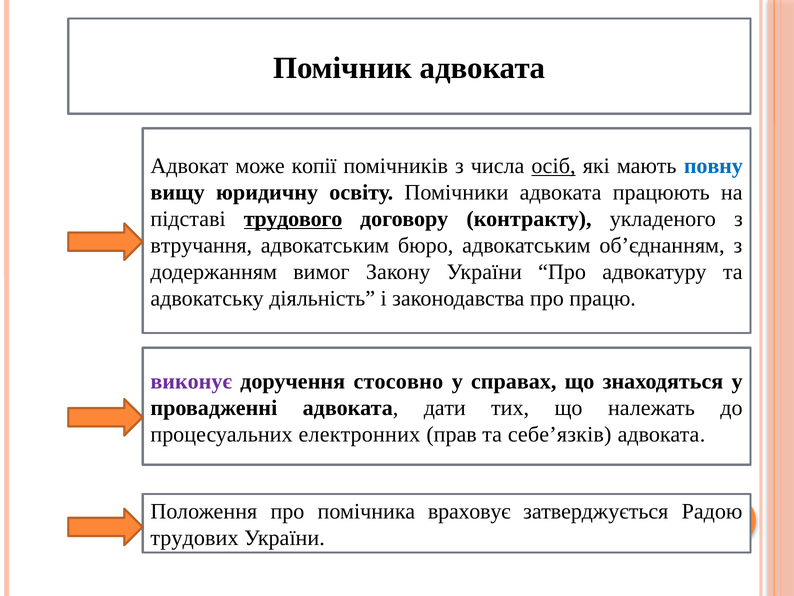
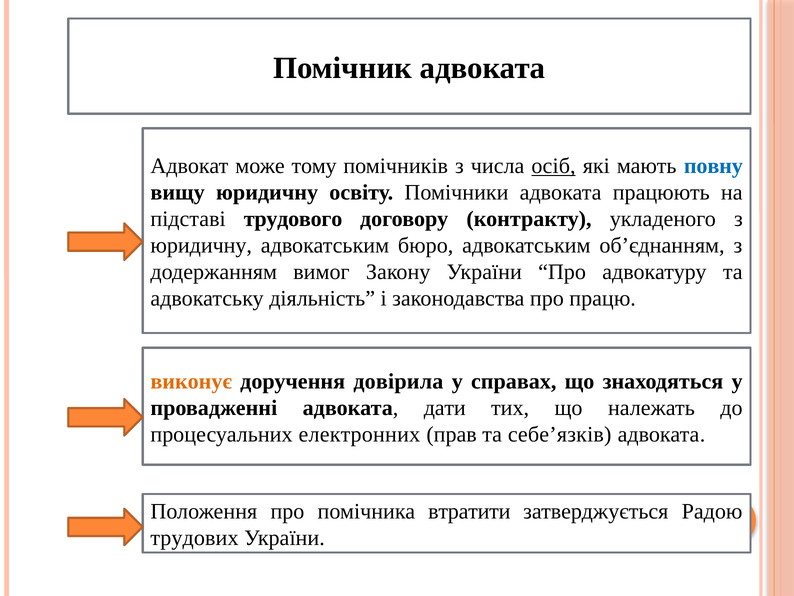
копії: копії -> тому (314, 166)
трудового underline: present -> none (293, 219)
втручання: втручання -> юридичну (201, 245)
виконує colour: purple -> orange (191, 381)
стосовно: стосовно -> довірила (398, 381)
враховує: враховує -> втратити (469, 511)
